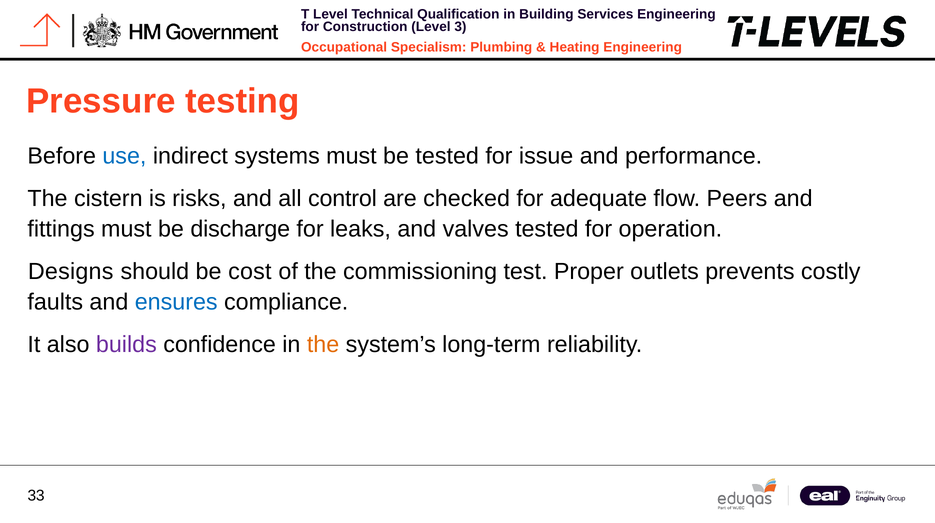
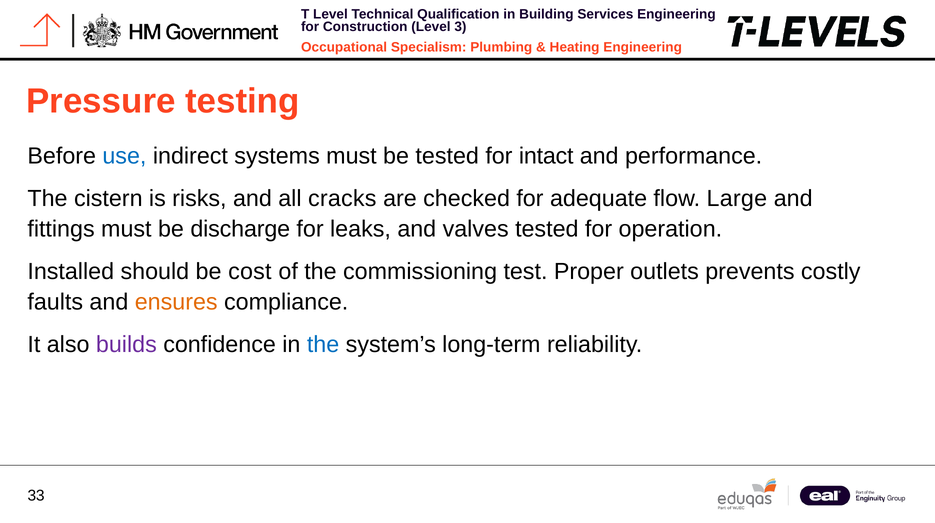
issue: issue -> intact (546, 156)
control: control -> cracks (342, 198)
Peers: Peers -> Large (737, 198)
Designs: Designs -> Installed (71, 271)
ensures colour: blue -> orange (176, 302)
the colour: orange -> blue (323, 344)
